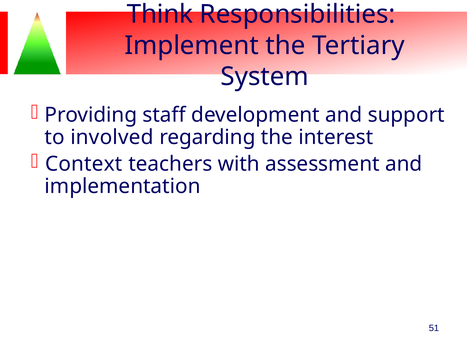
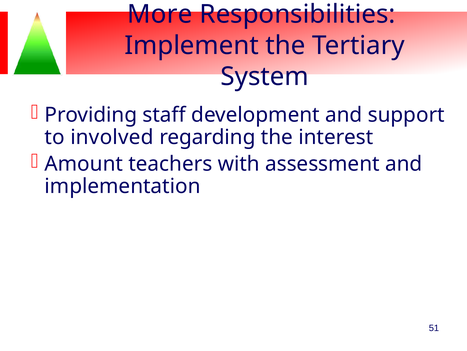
Think: Think -> More (160, 14)
Context: Context -> Amount (84, 164)
